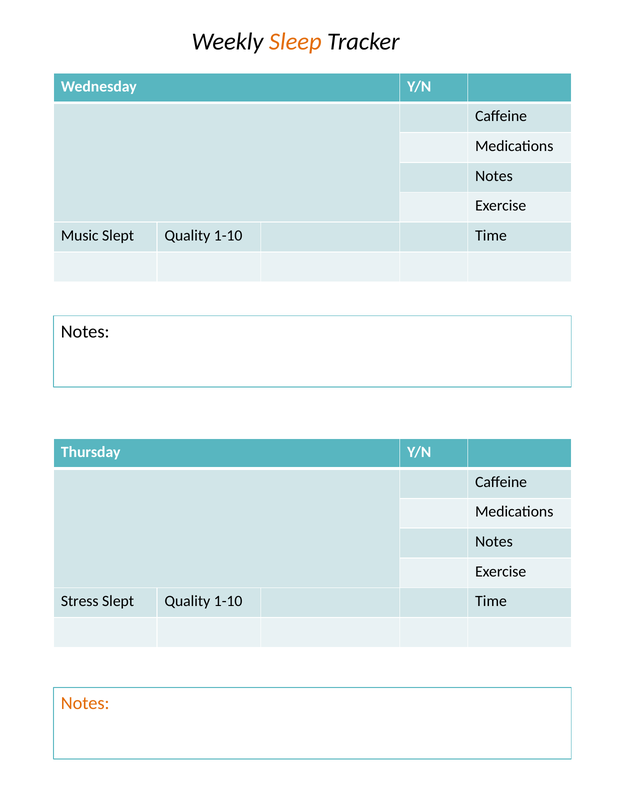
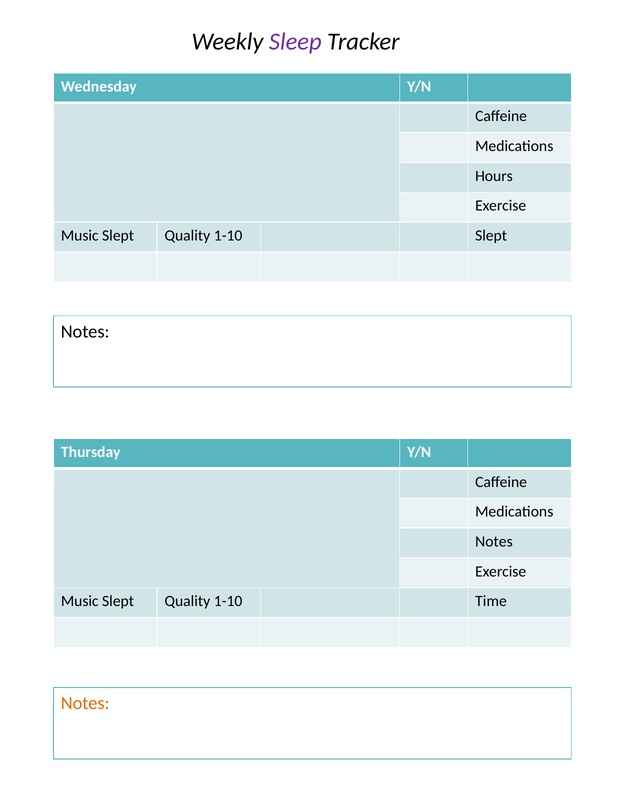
Sleep colour: orange -> purple (295, 41)
Notes: Notes -> Hours (494, 176)
Time: Time -> Slept (491, 236)
Stress: Stress -> Music (80, 601)
